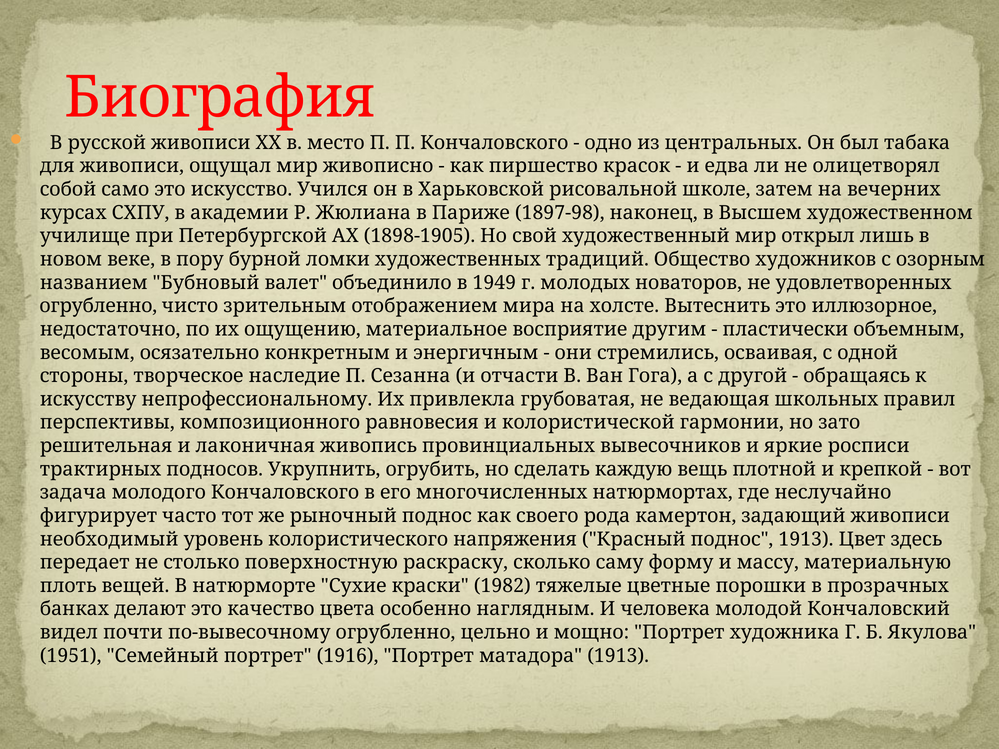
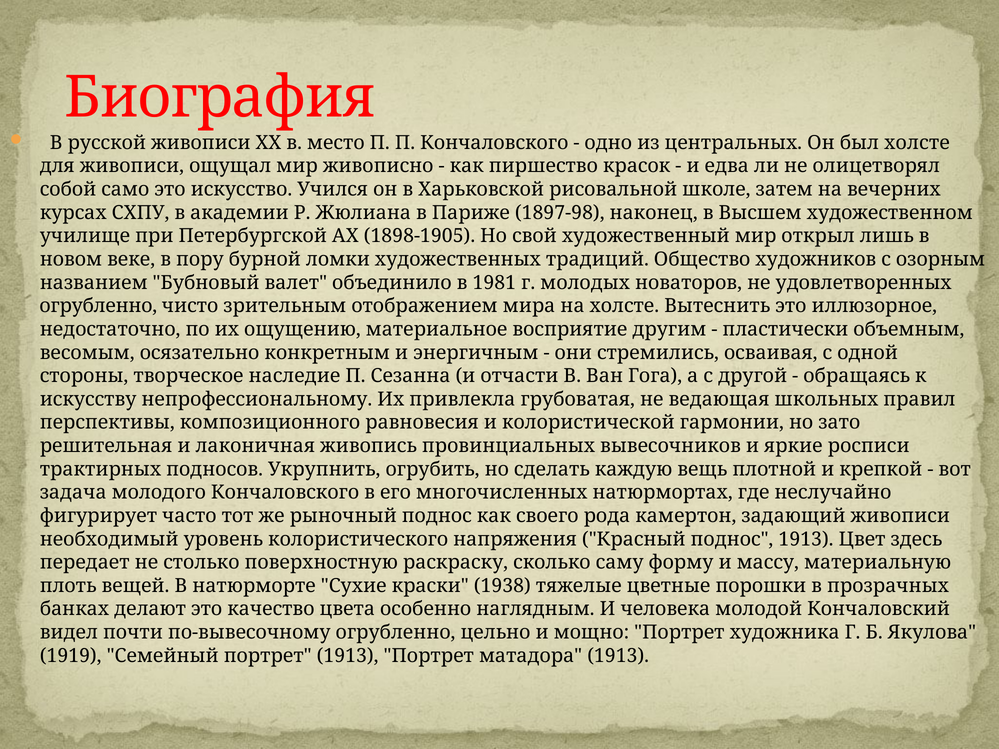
был табака: табака -> холсте (917, 143)
1949: 1949 -> 1981 (494, 283)
1982: 1982 -> 1938 (502, 586)
1951: 1951 -> 1919 (71, 656)
портрет 1916: 1916 -> 1913 (348, 656)
